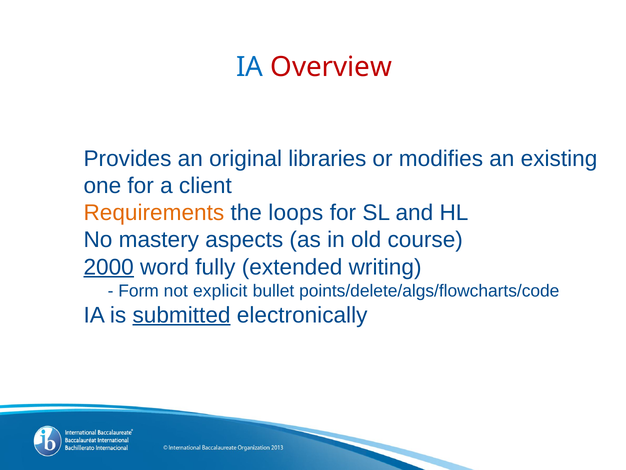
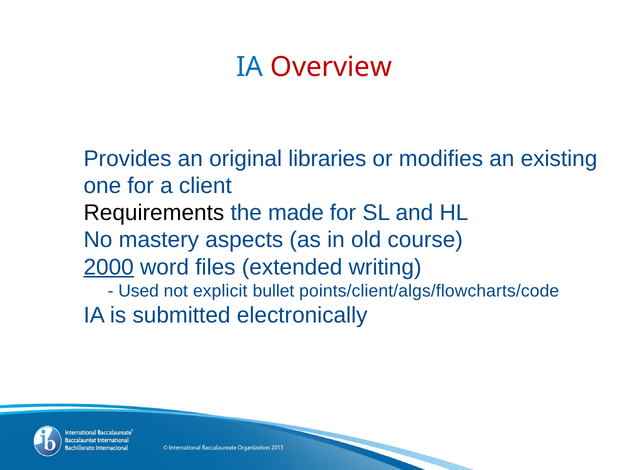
Requirements colour: orange -> black (154, 213)
loops: loops -> made (296, 213)
fully: fully -> files (215, 267)
Form: Form -> Used (139, 290)
points/delete/algs/flowcharts/code: points/delete/algs/flowcharts/code -> points/client/algs/flowcharts/code (429, 290)
submitted underline: present -> none (182, 315)
